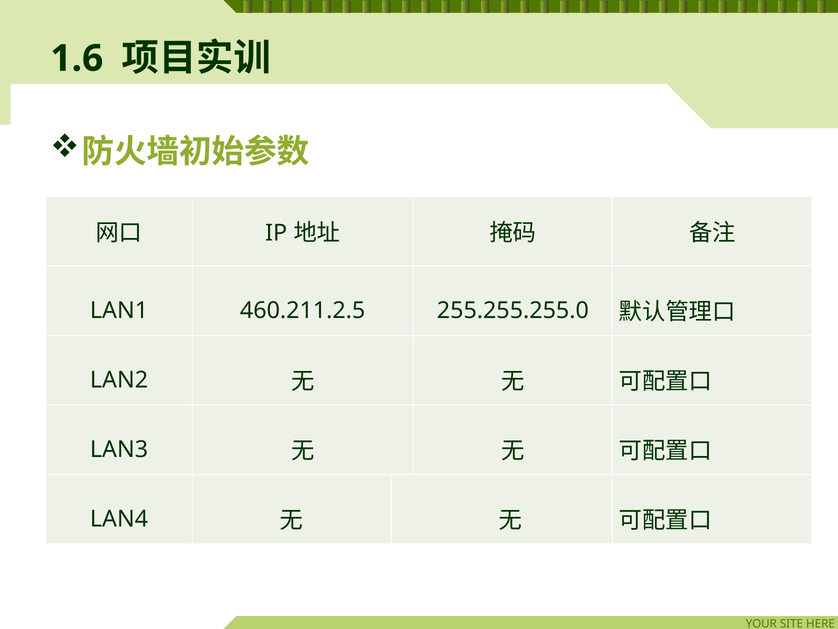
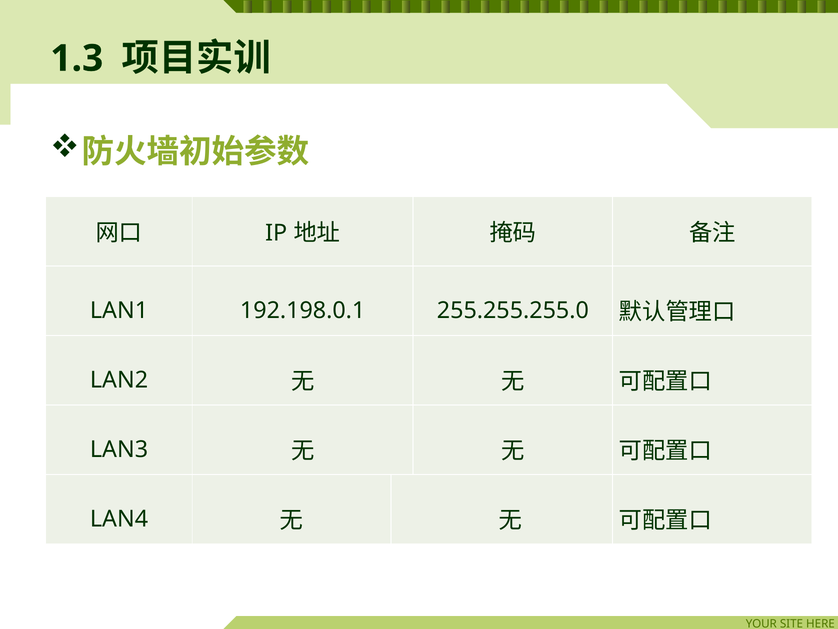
1.6: 1.6 -> 1.3 (77, 58)
460.211.2.5: 460.211.2.5 -> 192.198.0.1 (303, 310)
